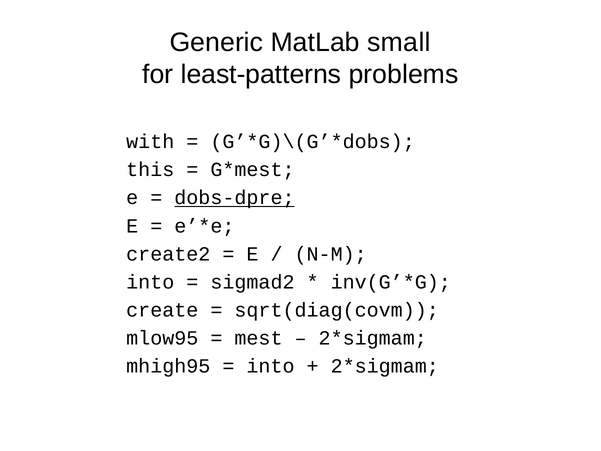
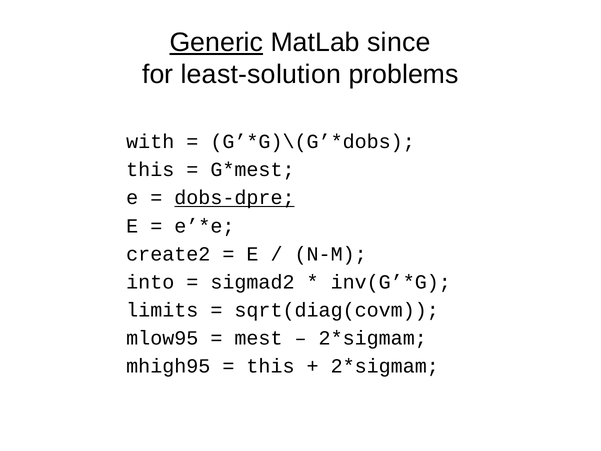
Generic underline: none -> present (216, 42)
small: small -> since (399, 42)
least-patterns: least-patterns -> least-solution (261, 74)
create: create -> limits (162, 310)
into: into -> this (271, 366)
